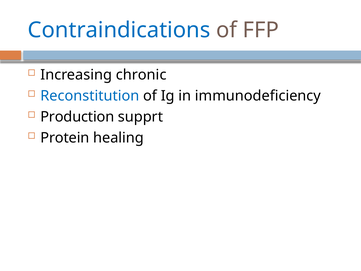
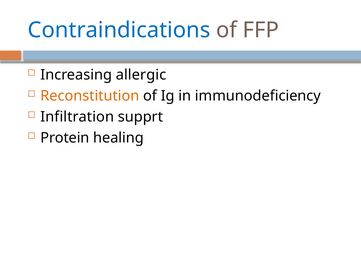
chronic: chronic -> allergic (141, 75)
Reconstitution colour: blue -> orange (90, 96)
Production: Production -> Infiltration (77, 117)
